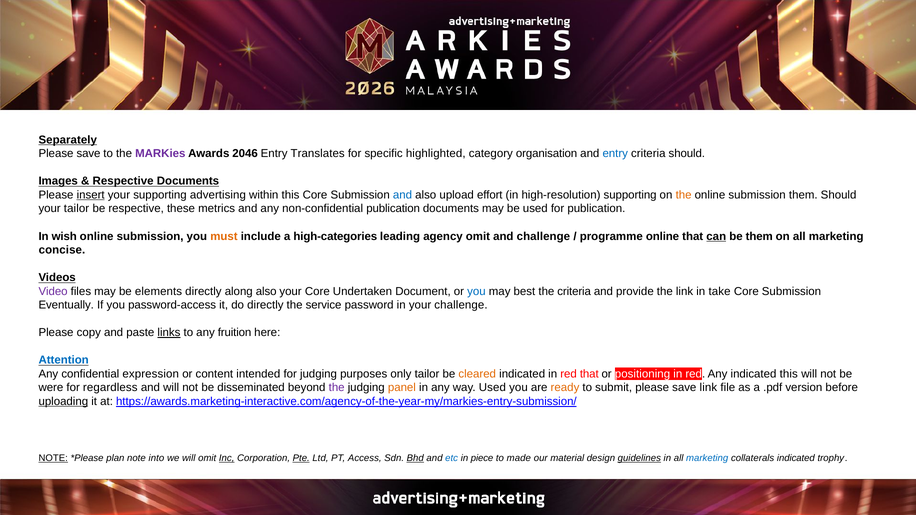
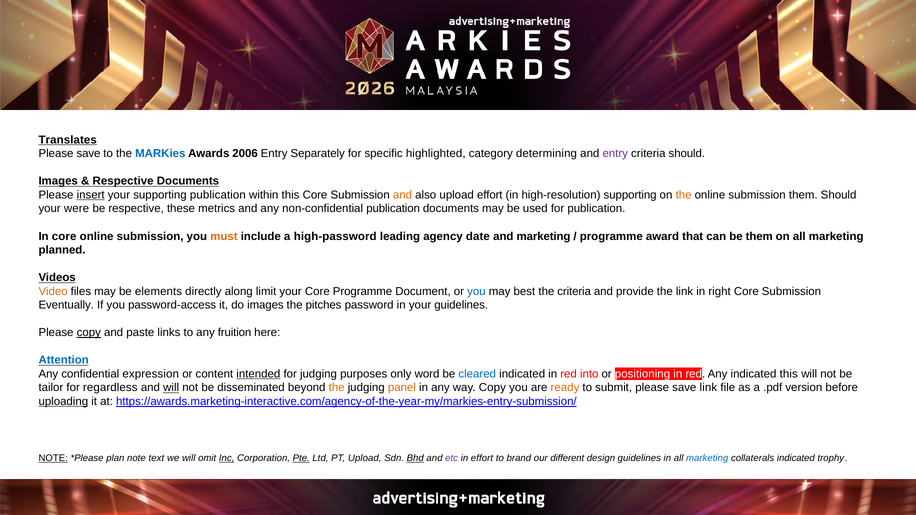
Separately: Separately -> Translates (68, 140)
MARKies colour: purple -> blue (160, 154)
2046: 2046 -> 2006 (245, 154)
Translates: Translates -> Separately (318, 154)
organisation: organisation -> determining (546, 154)
entry colour: blue -> purple (615, 154)
supporting advertising: advertising -> publication (218, 195)
and colour: blue -> orange (402, 195)
your tailor: tailor -> were (77, 209)
In wish: wish -> core (64, 236)
high-categories: high-categories -> high-password (335, 236)
agency omit: omit -> date (478, 236)
and challenge: challenge -> marketing (543, 236)
programme online: online -> award (662, 236)
can underline: present -> none (716, 236)
concise: concise -> planned (62, 250)
Video colour: purple -> orange (53, 291)
along also: also -> limit (266, 291)
Core Undertaken: Undertaken -> Programme (363, 291)
take: take -> right (720, 291)
do directly: directly -> images (265, 305)
service: service -> pitches (324, 305)
your challenge: challenge -> guidelines (461, 305)
copy underline: none -> present (89, 333)
links underline: present -> none (169, 333)
intended underline: none -> present (258, 374)
only tailor: tailor -> word (427, 374)
cleared colour: orange -> blue (477, 374)
red that: that -> into (589, 374)
were: were -> tailor (51, 388)
will underline: none -> present (171, 388)
the colour: purple -> orange (337, 388)
way Used: Used -> Copy (492, 388)
into: into -> text (156, 459)
PT Access: Access -> Upload (365, 459)
etc colour: blue -> purple (452, 459)
in piece: piece -> effort (482, 459)
made: made -> brand (519, 459)
material: material -> different (567, 459)
guidelines underline: present -> none (639, 459)
